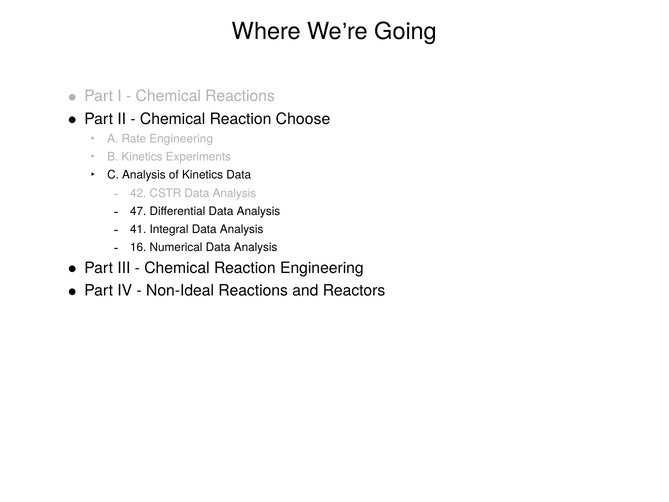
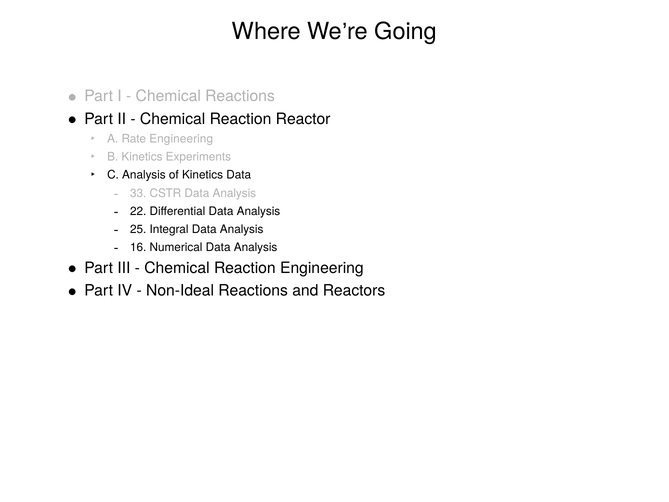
Choose: Choose -> Reactor (303, 119)
42: 42 -> 33 (138, 193)
47: 47 -> 22 (138, 211)
41: 41 -> 25 (138, 229)
